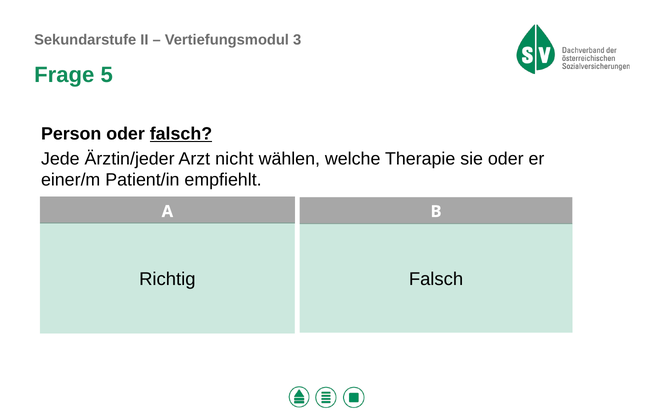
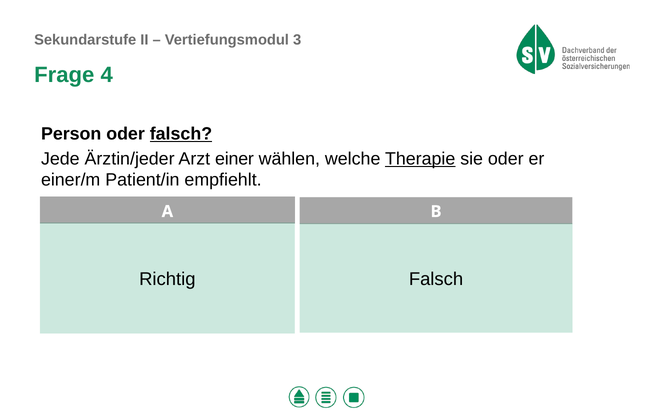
5: 5 -> 4 (107, 75)
nicht: nicht -> einer (234, 159)
Therapie underline: none -> present (420, 159)
